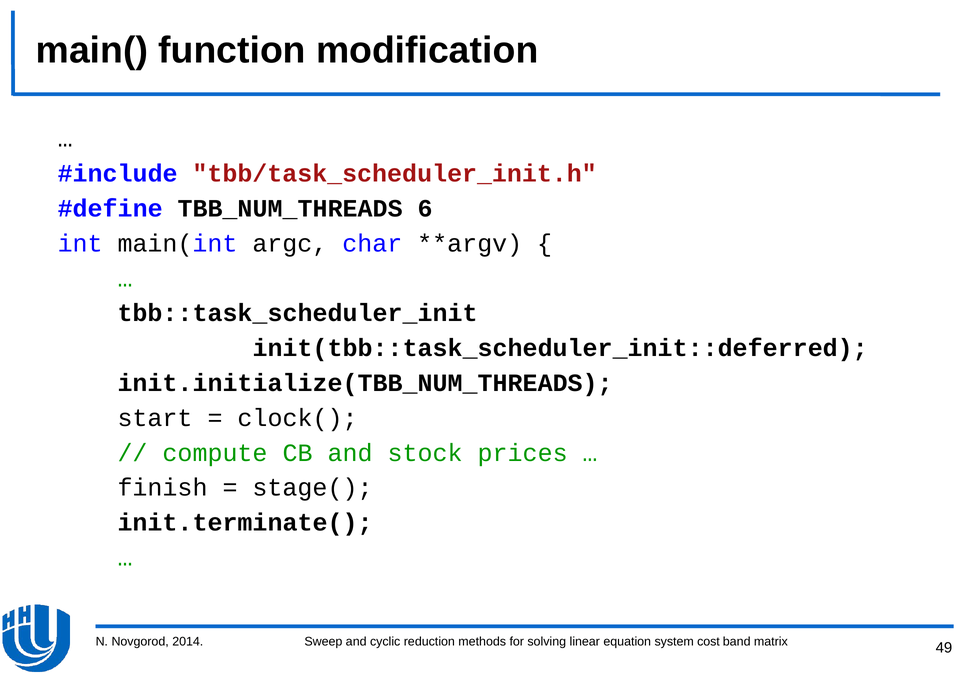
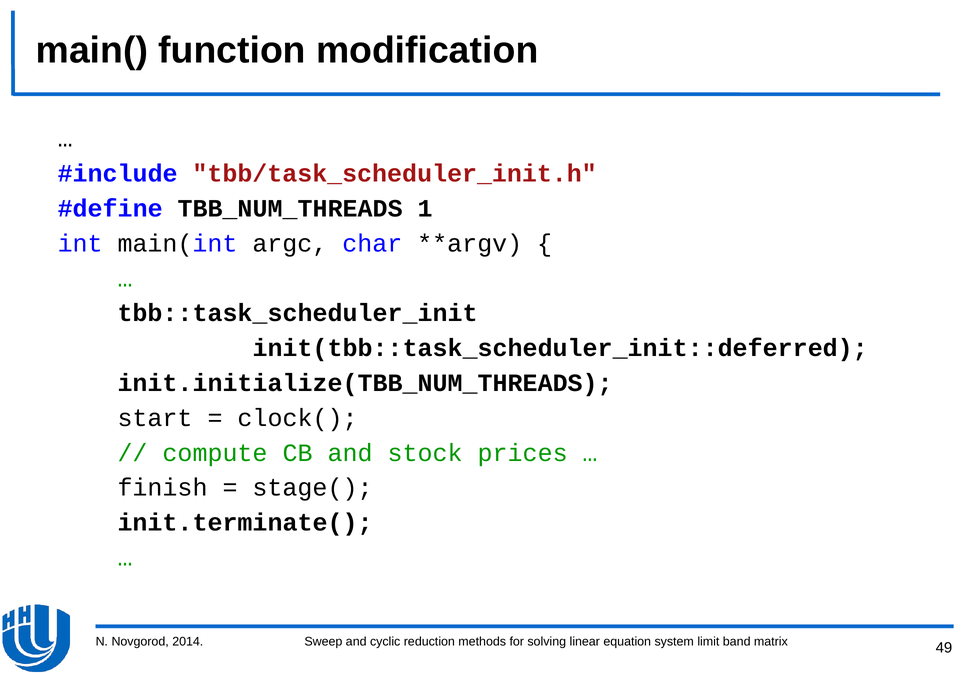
6: 6 -> 1 (425, 209)
cost: cost -> limit (708, 642)
